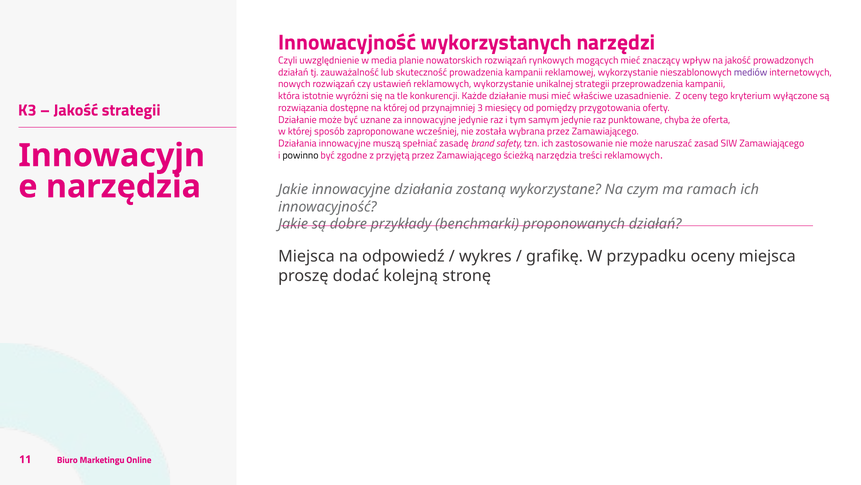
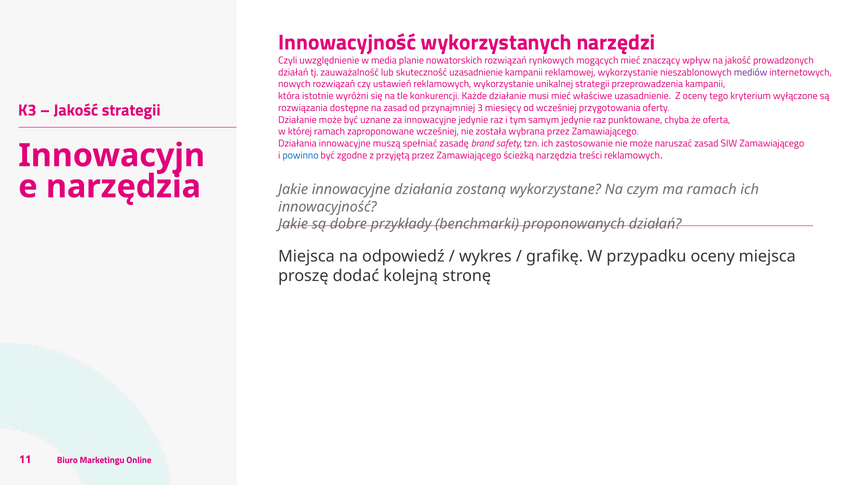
skuteczność prowadzenia: prowadzenia -> uzasadnienie (476, 72)
na której: której -> zasad (395, 108)
od pomiędzy: pomiędzy -> wcześniej (556, 108)
której sposób: sposób -> ramach (329, 131)
powinno colour: black -> blue (300, 155)
